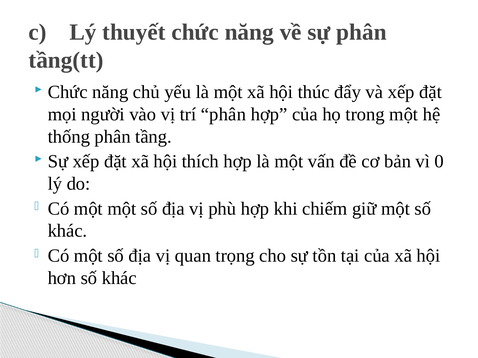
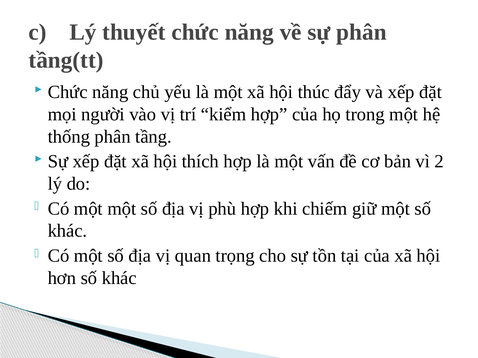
trí phân: phân -> kiểm (224, 114)
0: 0 -> 2 (439, 162)
